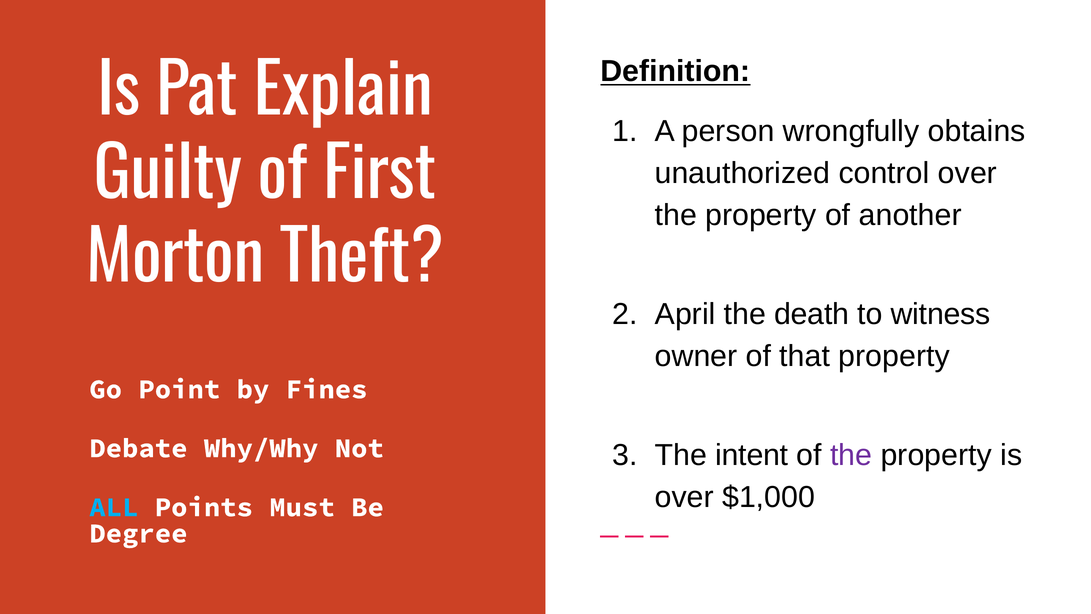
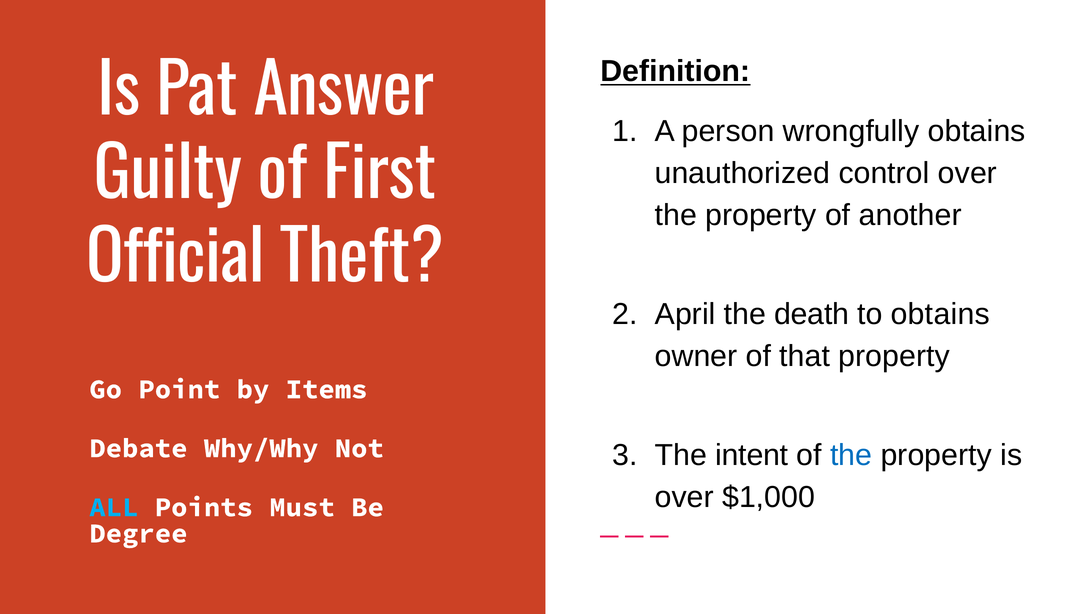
Explain: Explain -> Answer (344, 92)
Morton: Morton -> Official (175, 259)
to witness: witness -> obtains (940, 314)
Fines: Fines -> Items (327, 389)
the colour: purple -> blue (851, 455)
